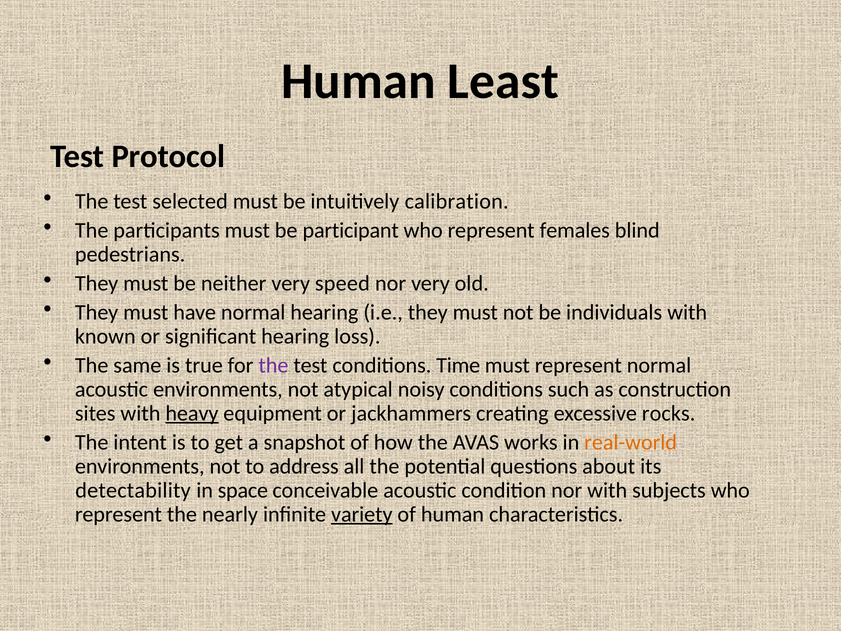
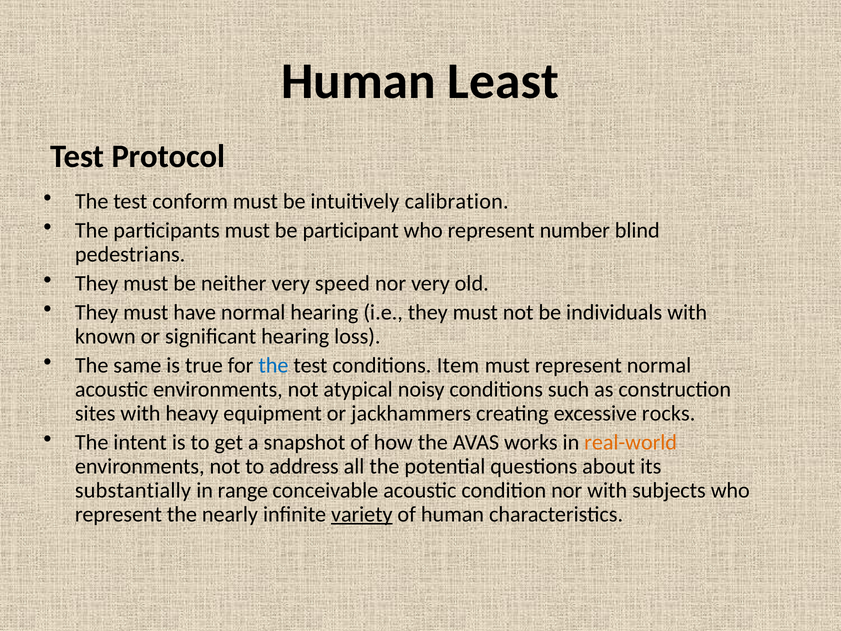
selected: selected -> conform (190, 201)
females: females -> number (575, 230)
the colour: purple -> blue (273, 365)
Time: Time -> Item (458, 365)
heavy underline: present -> none (192, 413)
detectability: detectability -> substantially (133, 490)
space: space -> range (243, 490)
